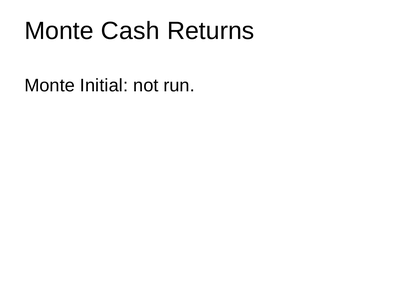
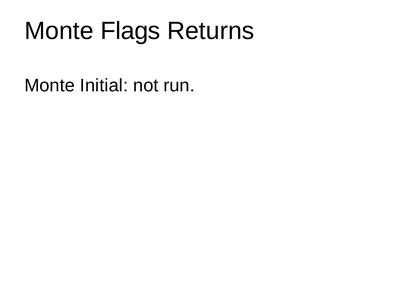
Cash: Cash -> Flags (130, 31)
